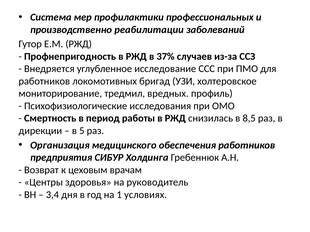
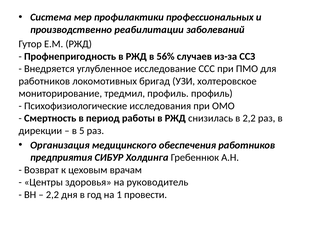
37%: 37% -> 56% (166, 57)
тредмил вредных: вредных -> профиль (168, 94)
в 8,5: 8,5 -> 2,2 (249, 119)
3,4: 3,4 -> 2,2 (52, 195)
условиях: условиях -> провести (146, 195)
